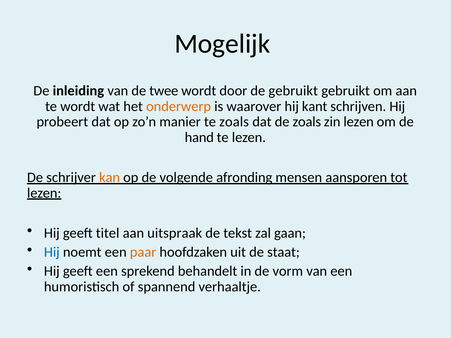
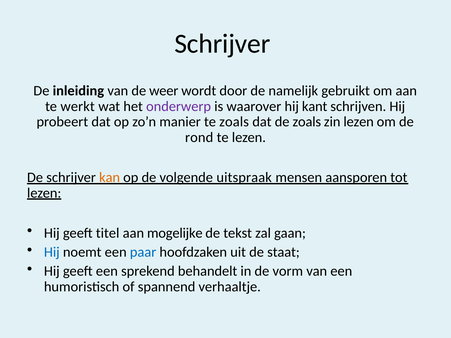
Mogelijk: Mogelijk -> Schrijver (222, 44)
twee: twee -> weer (164, 91)
de gebruikt: gebruikt -> namelijk (293, 91)
te wordt: wordt -> werkt (78, 106)
onderwerp colour: orange -> purple (179, 106)
hand: hand -> rond (199, 137)
afronding: afronding -> uitspraak (244, 178)
uitspraak: uitspraak -> mogelijke (175, 233)
paar colour: orange -> blue (143, 252)
